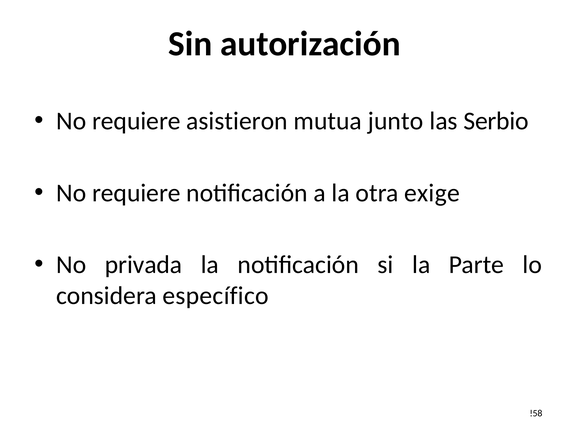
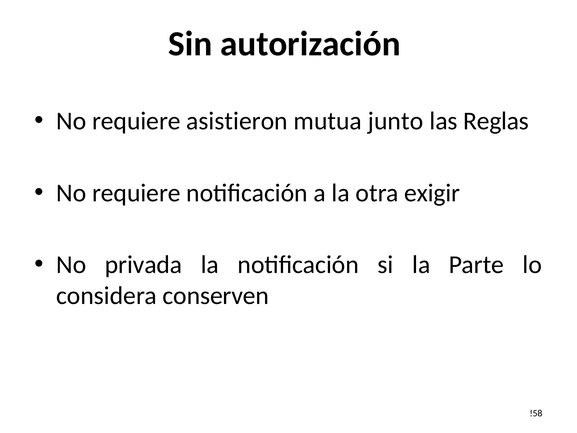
Serbio: Serbio -> Reglas (496, 121)
exige: exige -> exigir (432, 193)
específico: específico -> conserven (216, 295)
